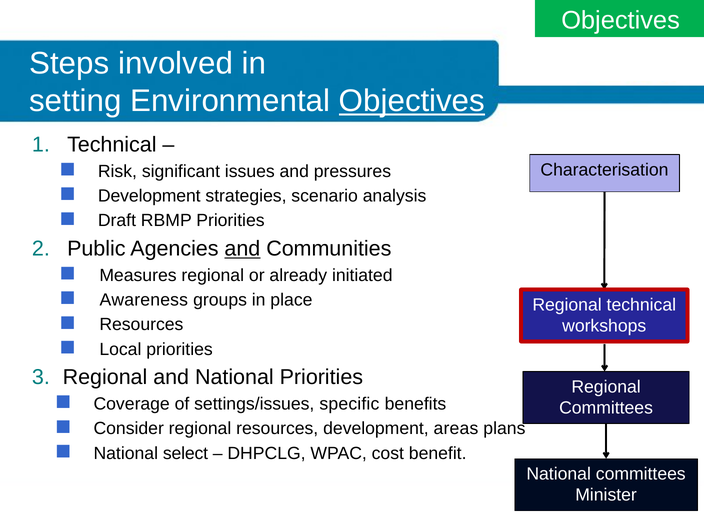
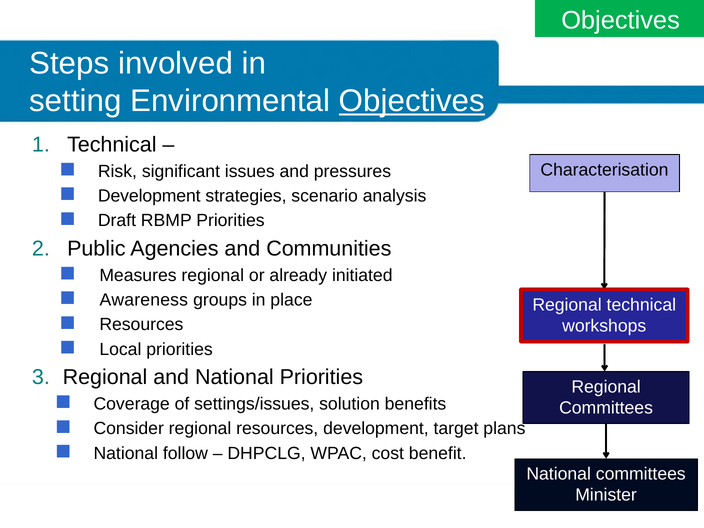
and underline: present -> none (242, 249)
specific: specific -> solution (350, 404)
areas: areas -> target (456, 429)
select: select -> follow (185, 453)
